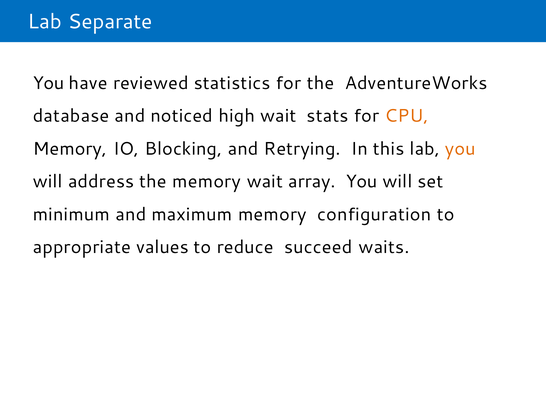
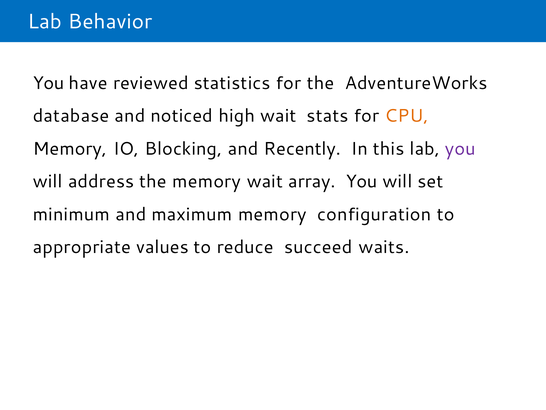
Separate: Separate -> Behavior (110, 21)
Retrying: Retrying -> Recently (302, 149)
you colour: orange -> purple (460, 149)
